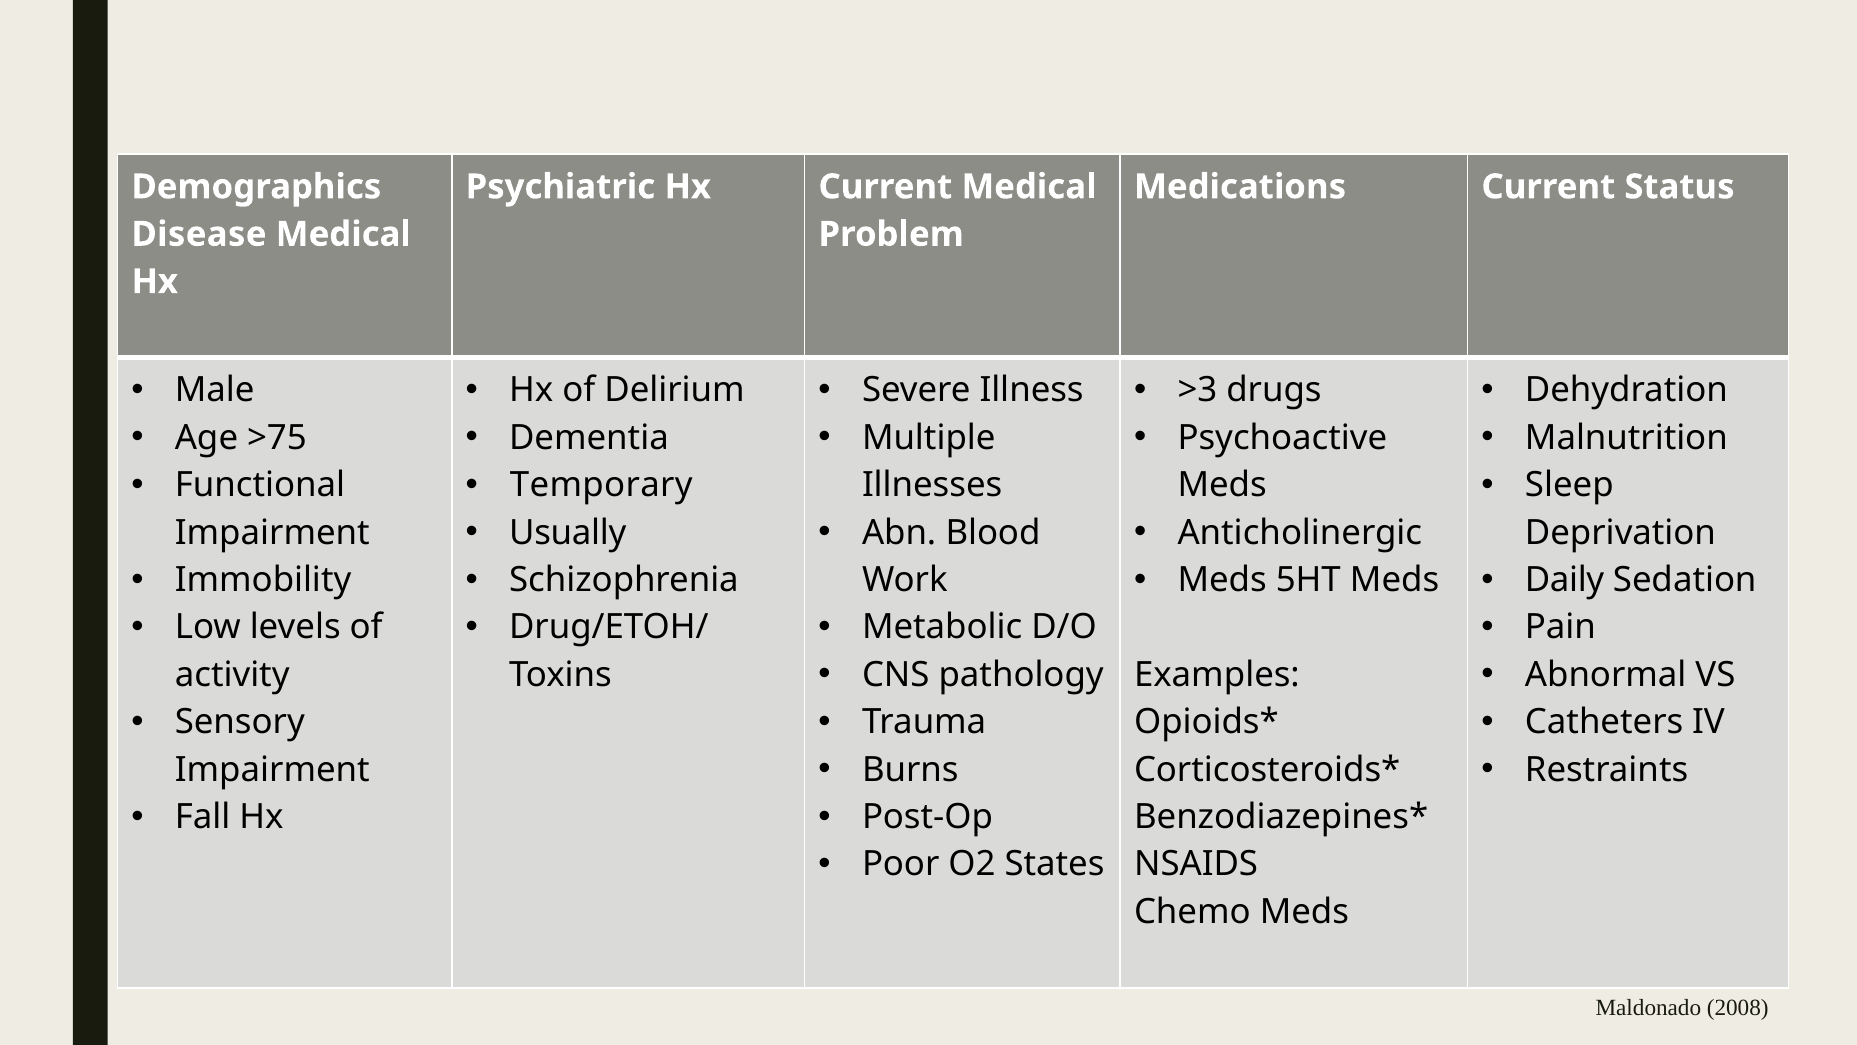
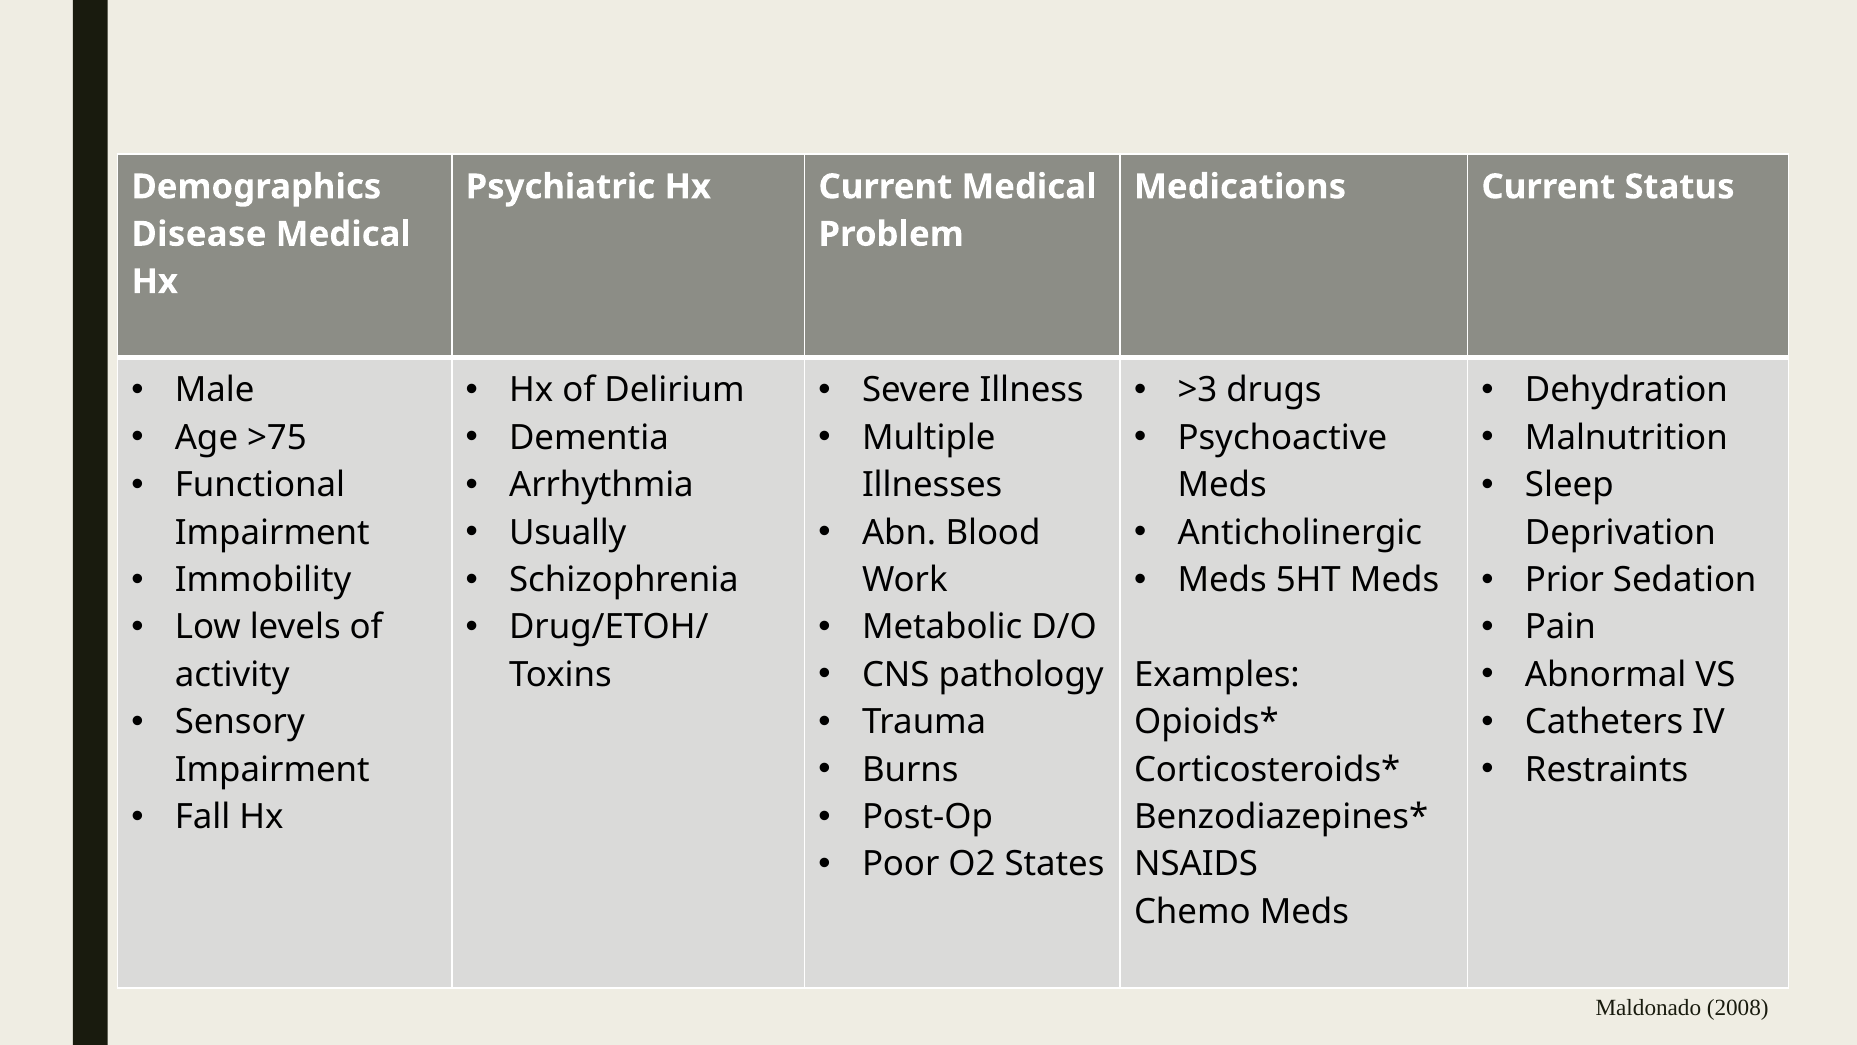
Temporary: Temporary -> Arrhythmia (601, 485)
Daily: Daily -> Prior (1564, 580)
